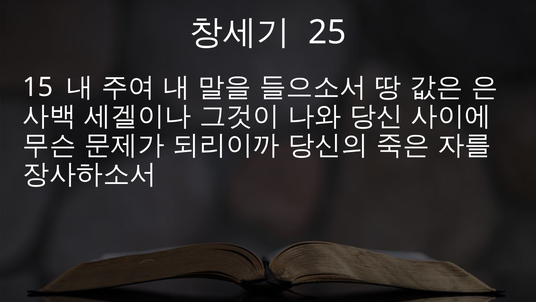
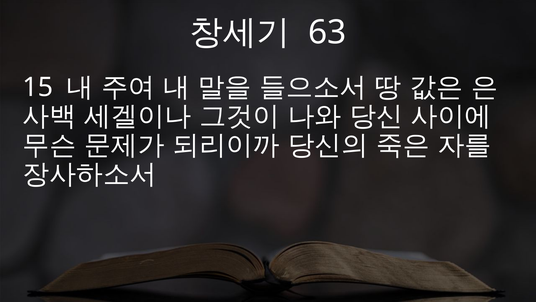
25: 25 -> 63 (327, 32)
